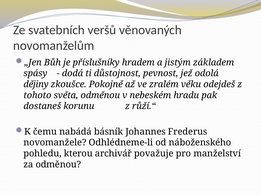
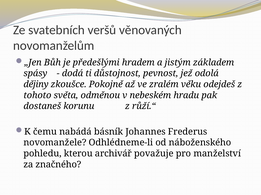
příslušníky: příslušníky -> předešlými (96, 63)
za odměnou: odměnou -> značného (58, 165)
